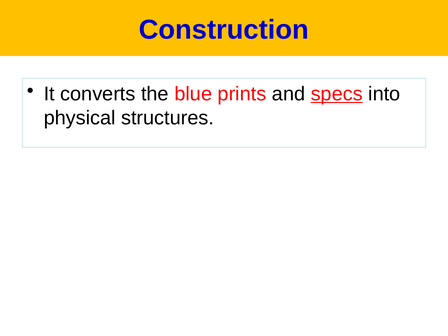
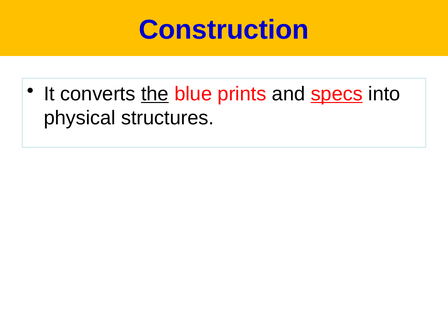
the underline: none -> present (155, 94)
